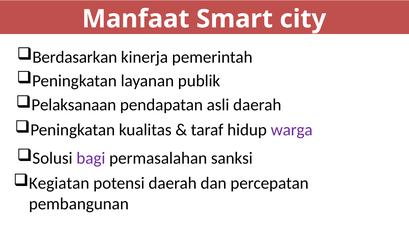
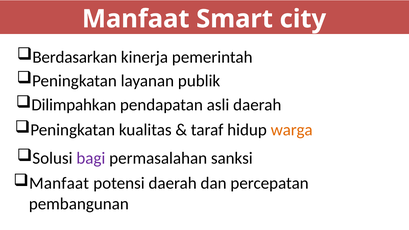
Pelaksanaan: Pelaksanaan -> Dilimpahkan (74, 105)
warga colour: purple -> orange (292, 130)
Kegiatan: Kegiatan -> Manfaat (59, 183)
